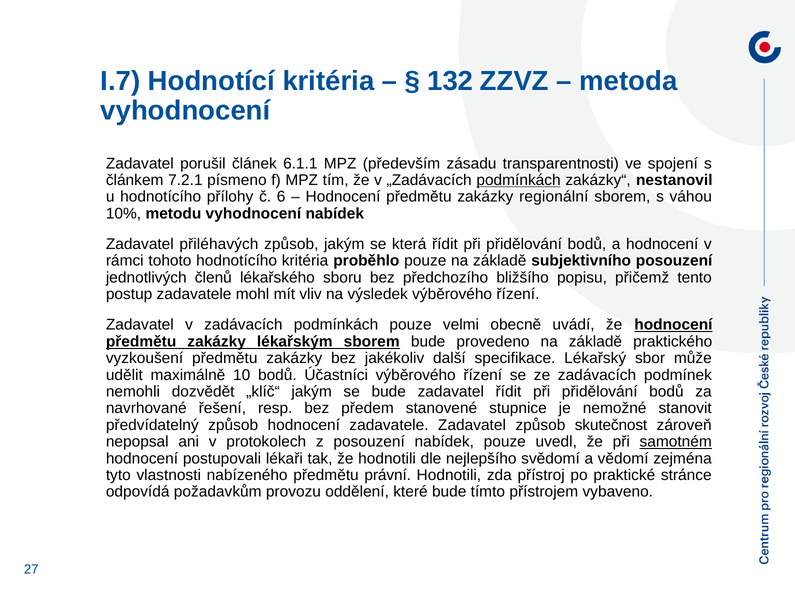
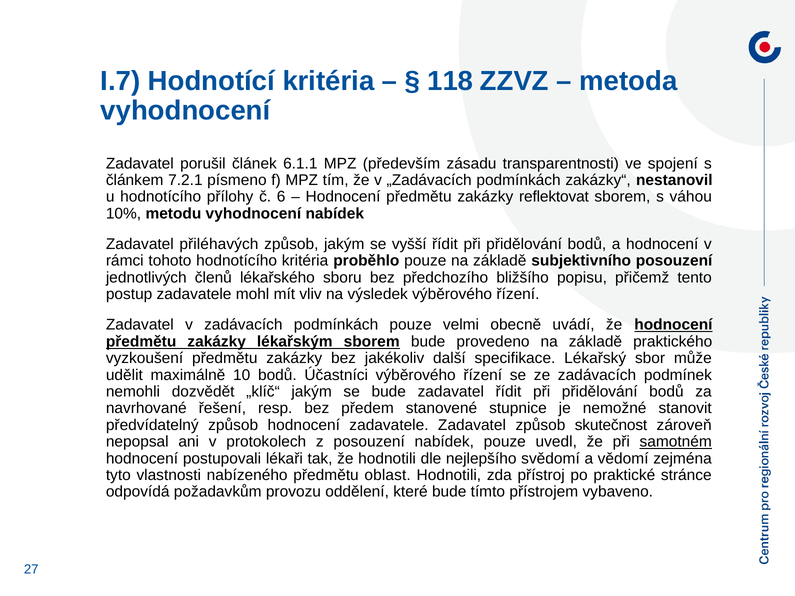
132: 132 -> 118 (450, 81)
podmínkách underline: present -> none (519, 180)
regionální: regionální -> reflektovat (554, 197)
která: která -> vyšší (409, 244)
právní: právní -> oblast (388, 475)
